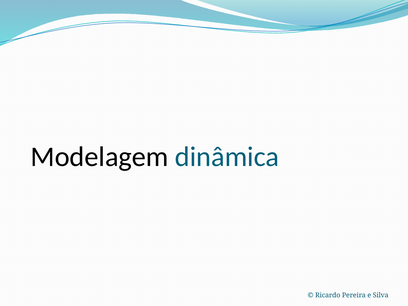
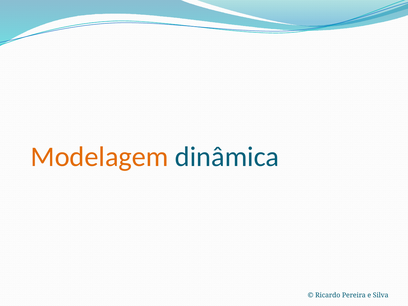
Modelagem colour: black -> orange (100, 157)
